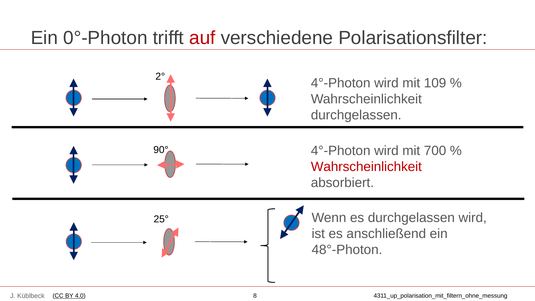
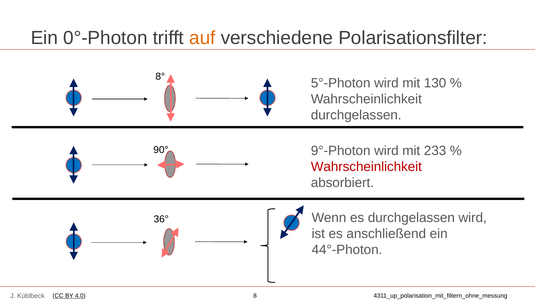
auf colour: red -> orange (202, 38)
2°: 2° -> 8° (160, 77)
4°-Photon: 4°-Photon -> 5°-Photon (341, 83)
109: 109 -> 130 (435, 83)
4°-Photon: 4°-Photon -> 9°-Photon (341, 151)
700: 700 -> 233 (435, 151)
25°: 25° -> 36° (161, 219)
48°-Photon: 48°-Photon -> 44°-Photon (347, 250)
